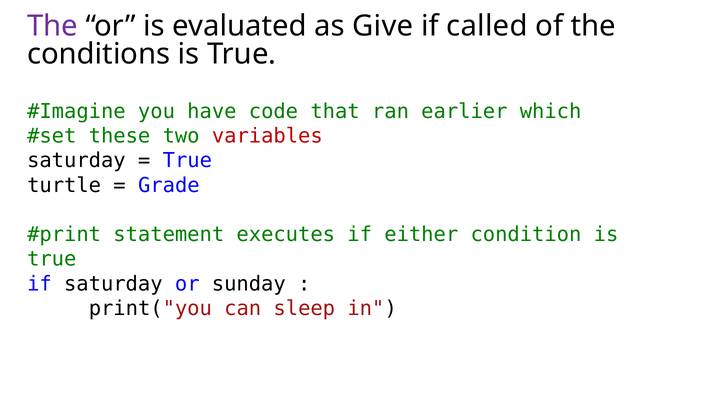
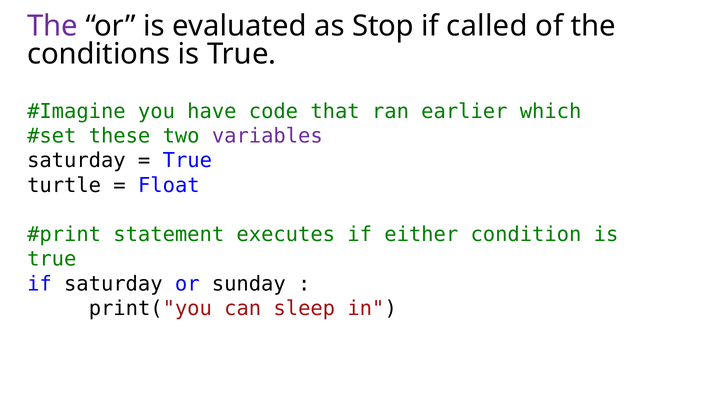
Give: Give -> Stop (383, 26)
variables colour: red -> purple (267, 136)
Grade: Grade -> Float (169, 185)
